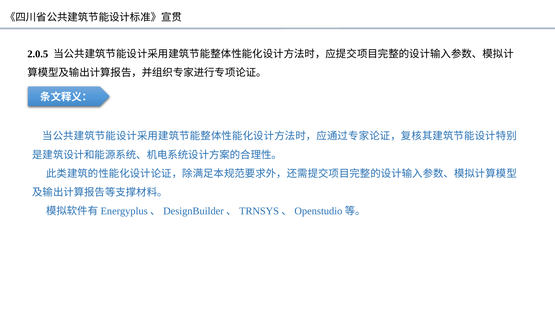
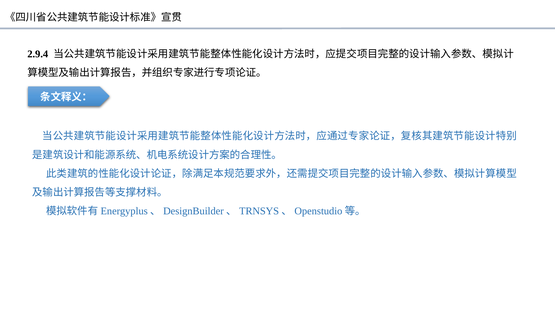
2.0.5: 2.0.5 -> 2.9.4 (38, 54)
